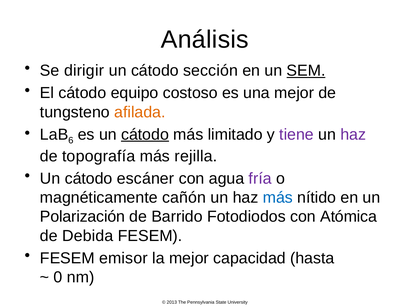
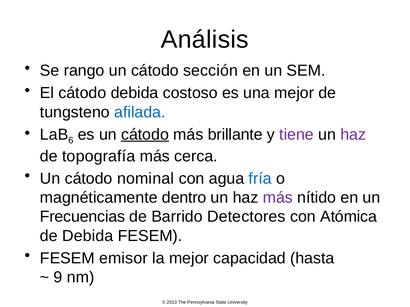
dirigir: dirigir -> rango (84, 71)
SEM underline: present -> none (306, 71)
cátodo equipo: equipo -> debida (135, 93)
afilada colour: orange -> blue (140, 112)
limitado: limitado -> brillante (235, 135)
rejilla: rejilla -> cerca (196, 156)
escáner: escáner -> nominal (146, 179)
fría colour: purple -> blue (260, 179)
cañón: cañón -> dentro (184, 198)
más colour: blue -> purple (278, 198)
Polarización: Polarización -> Frecuencias (82, 217)
Fotodiodos: Fotodiodos -> Detectores (246, 217)
0: 0 -> 9 (58, 278)
